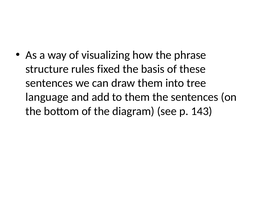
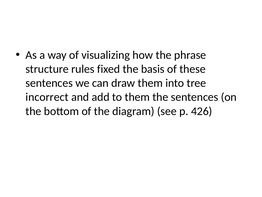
language: language -> incorrect (47, 97)
143: 143 -> 426 (202, 111)
